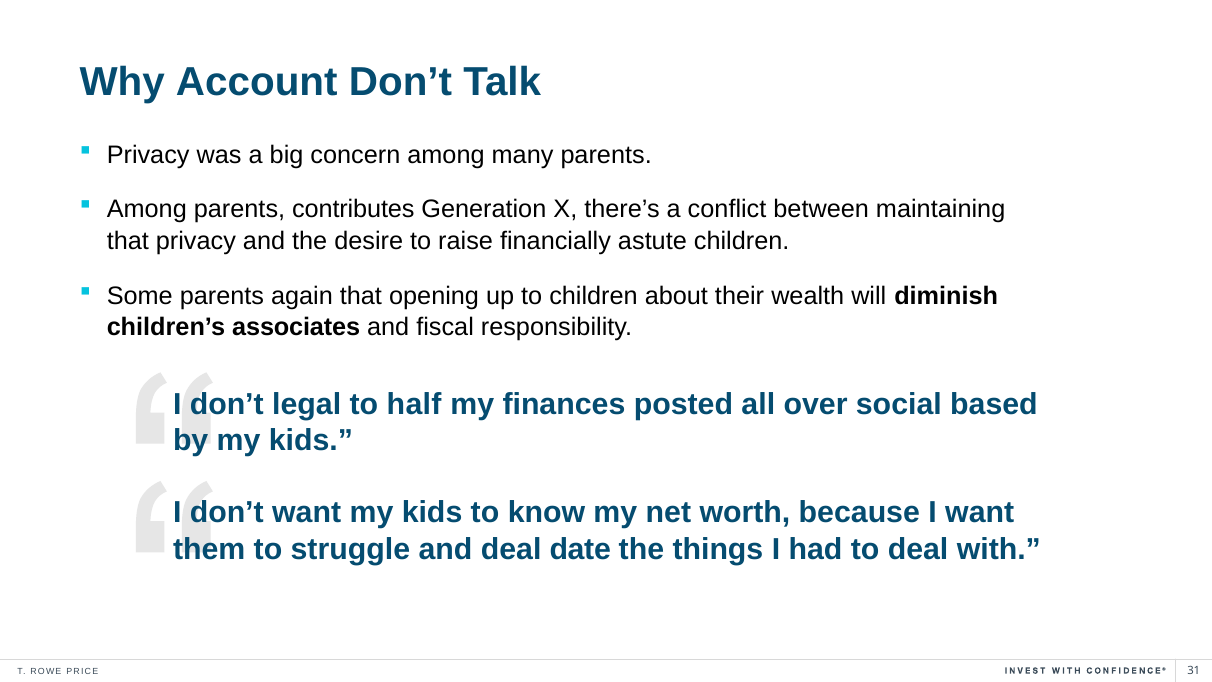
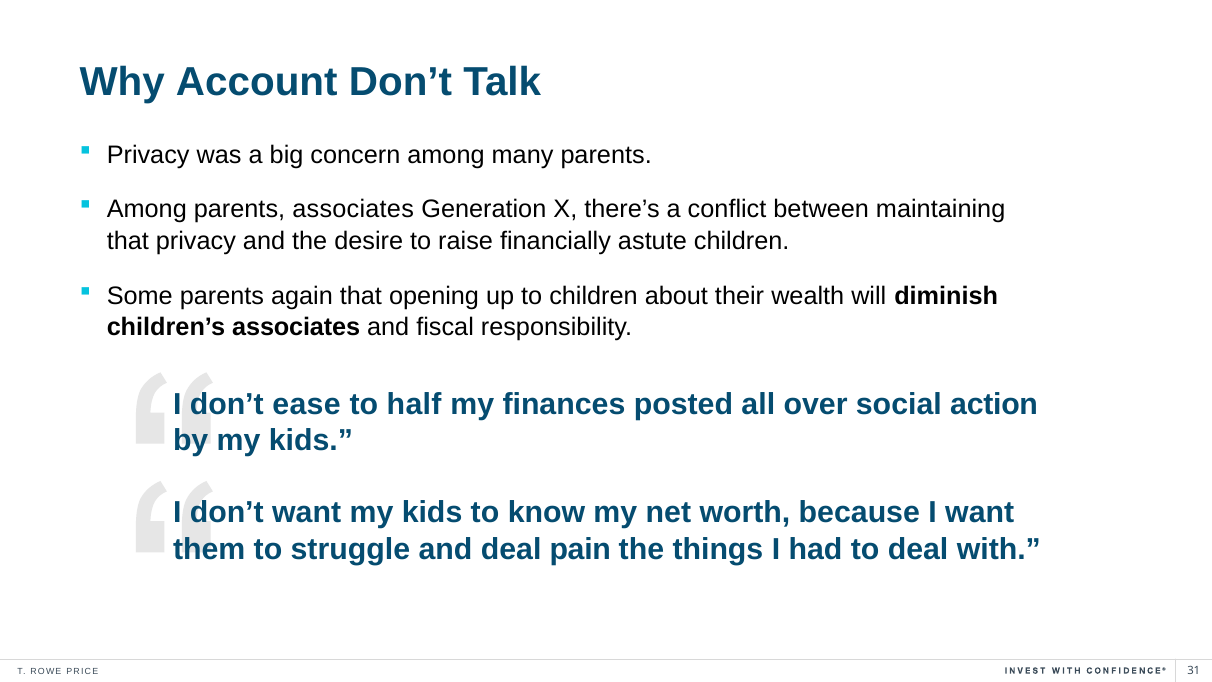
parents contributes: contributes -> associates (353, 209)
legal: legal -> ease (307, 404)
based: based -> action (994, 404)
date: date -> pain (580, 549)
